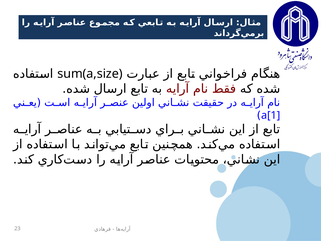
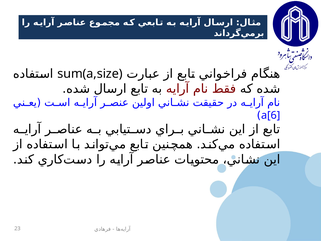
a[1: a[1 -> a[6 (271, 115)
